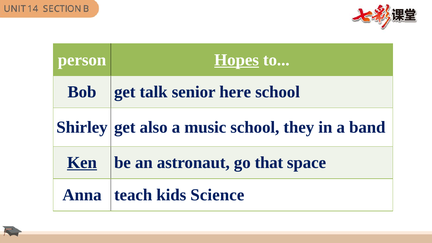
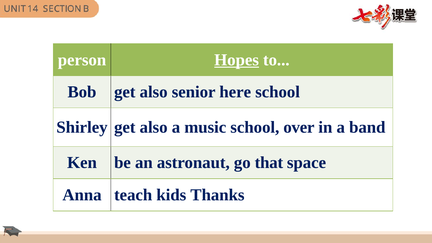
Bob get talk: talk -> also (154, 92)
they: they -> over (299, 127)
Ken underline: present -> none (82, 163)
Science: Science -> Thanks (217, 195)
